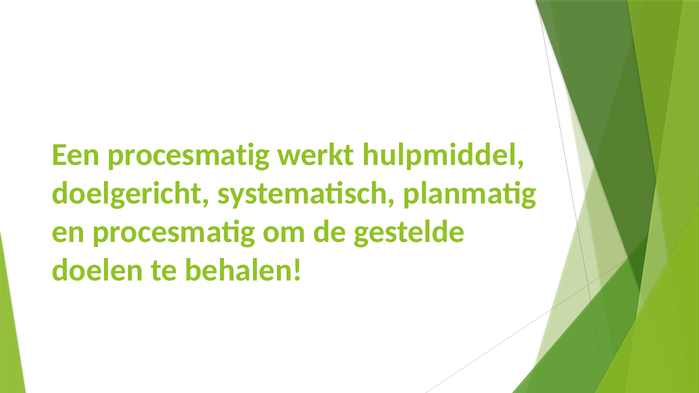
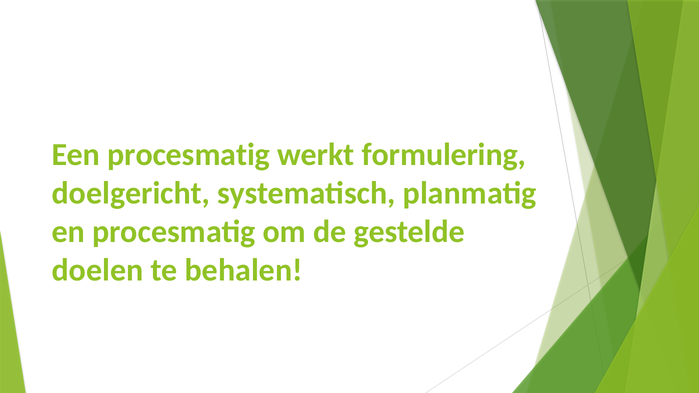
hulpmiddel: hulpmiddel -> formulering (444, 155)
